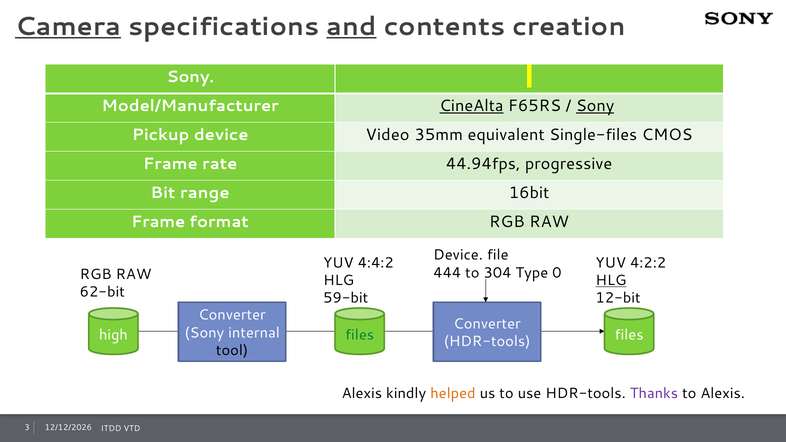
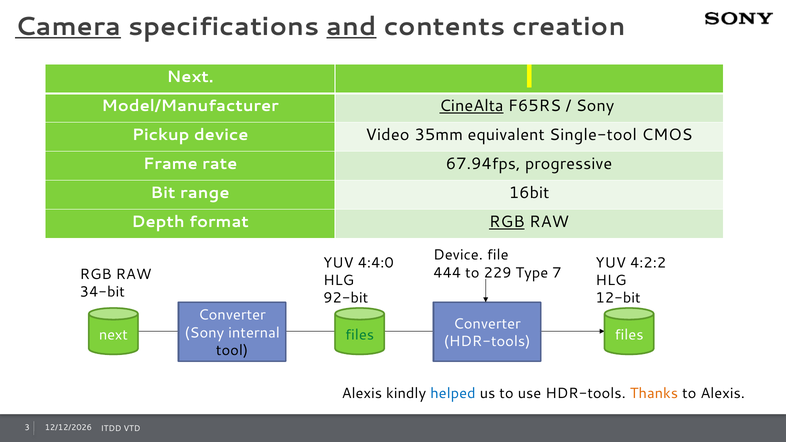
Sony: Sony -> Next (190, 77)
Sony underline: present -> none (595, 106)
Single-files: Single-files -> Single-tool (593, 135)
44.94fps: 44.94fps -> 67.94fps (483, 164)
Frame: Frame -> Depth (158, 222)
RGB underline: none -> present (507, 222)
4:4:2: 4:4:2 -> 4:4:0 (376, 262)
304: 304 -> 229 (498, 273)
0: 0 -> 7 (557, 273)
HLG underline: present -> none (611, 280)
62-bit: 62-bit -> 34-bit (102, 292)
59-bit: 59-bit -> 92-bit (346, 298)
high: high -> next (113, 335)
helped colour: orange -> blue (453, 393)
Thanks colour: purple -> orange (654, 393)
